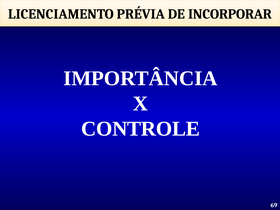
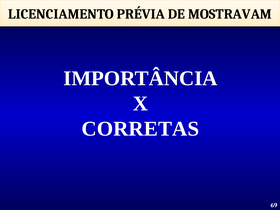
INCORPORAR: INCORPORAR -> MOSTRAVAM (230, 14)
CONTROLE: CONTROLE -> CORRETAS (140, 129)
